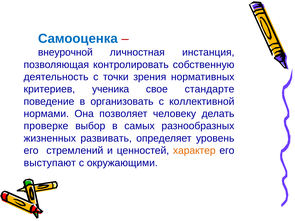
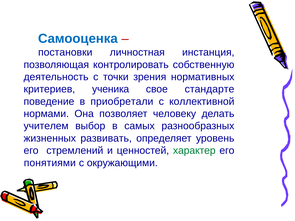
внеурочной: внеурочной -> постановки (65, 52)
организовать: организовать -> приобретали (122, 102)
проверке: проверке -> учителем (46, 126)
характер colour: orange -> green (194, 151)
выступают: выступают -> понятиями (50, 163)
